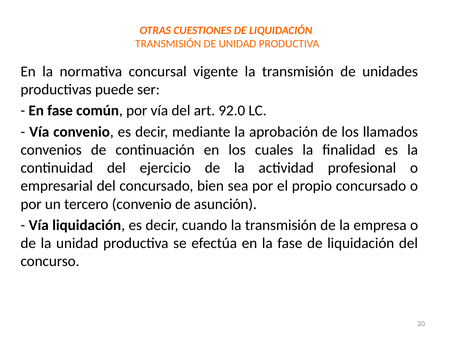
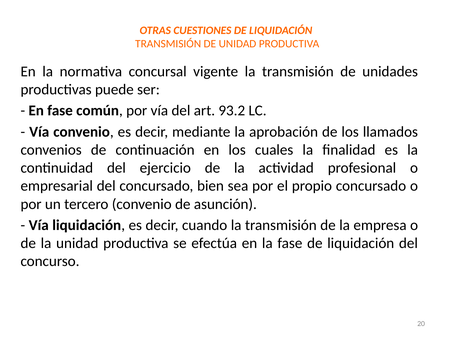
92.0: 92.0 -> 93.2 (232, 111)
